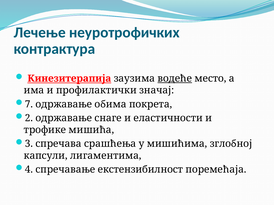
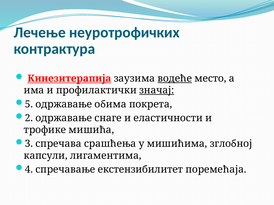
значај underline: none -> present (157, 91)
7: 7 -> 5 (29, 104)
екстензибилност: екстензибилност -> екстензибилитет (140, 170)
